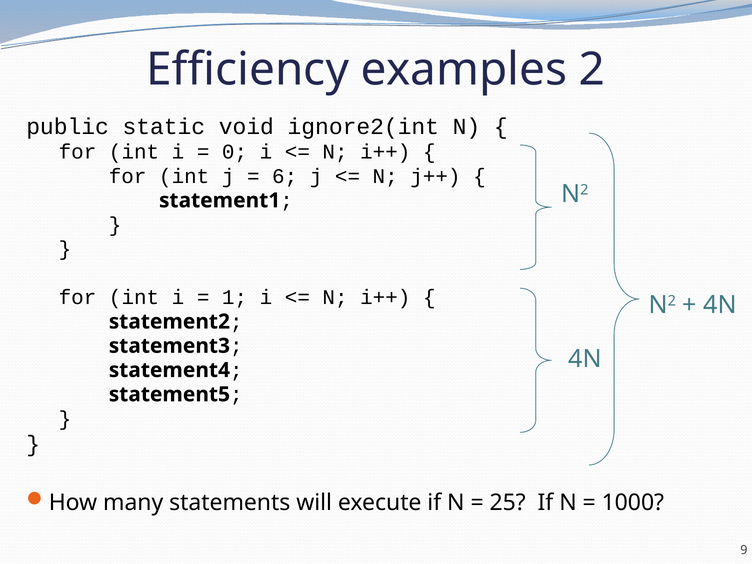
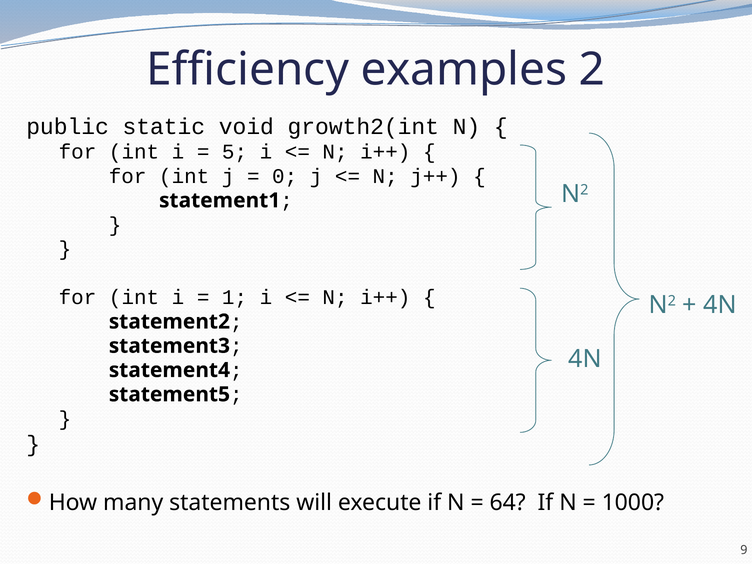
ignore2(int: ignore2(int -> growth2(int (363, 127)
0: 0 -> 5 (235, 152)
6: 6 -> 0 (285, 176)
25: 25 -> 64 (508, 503)
